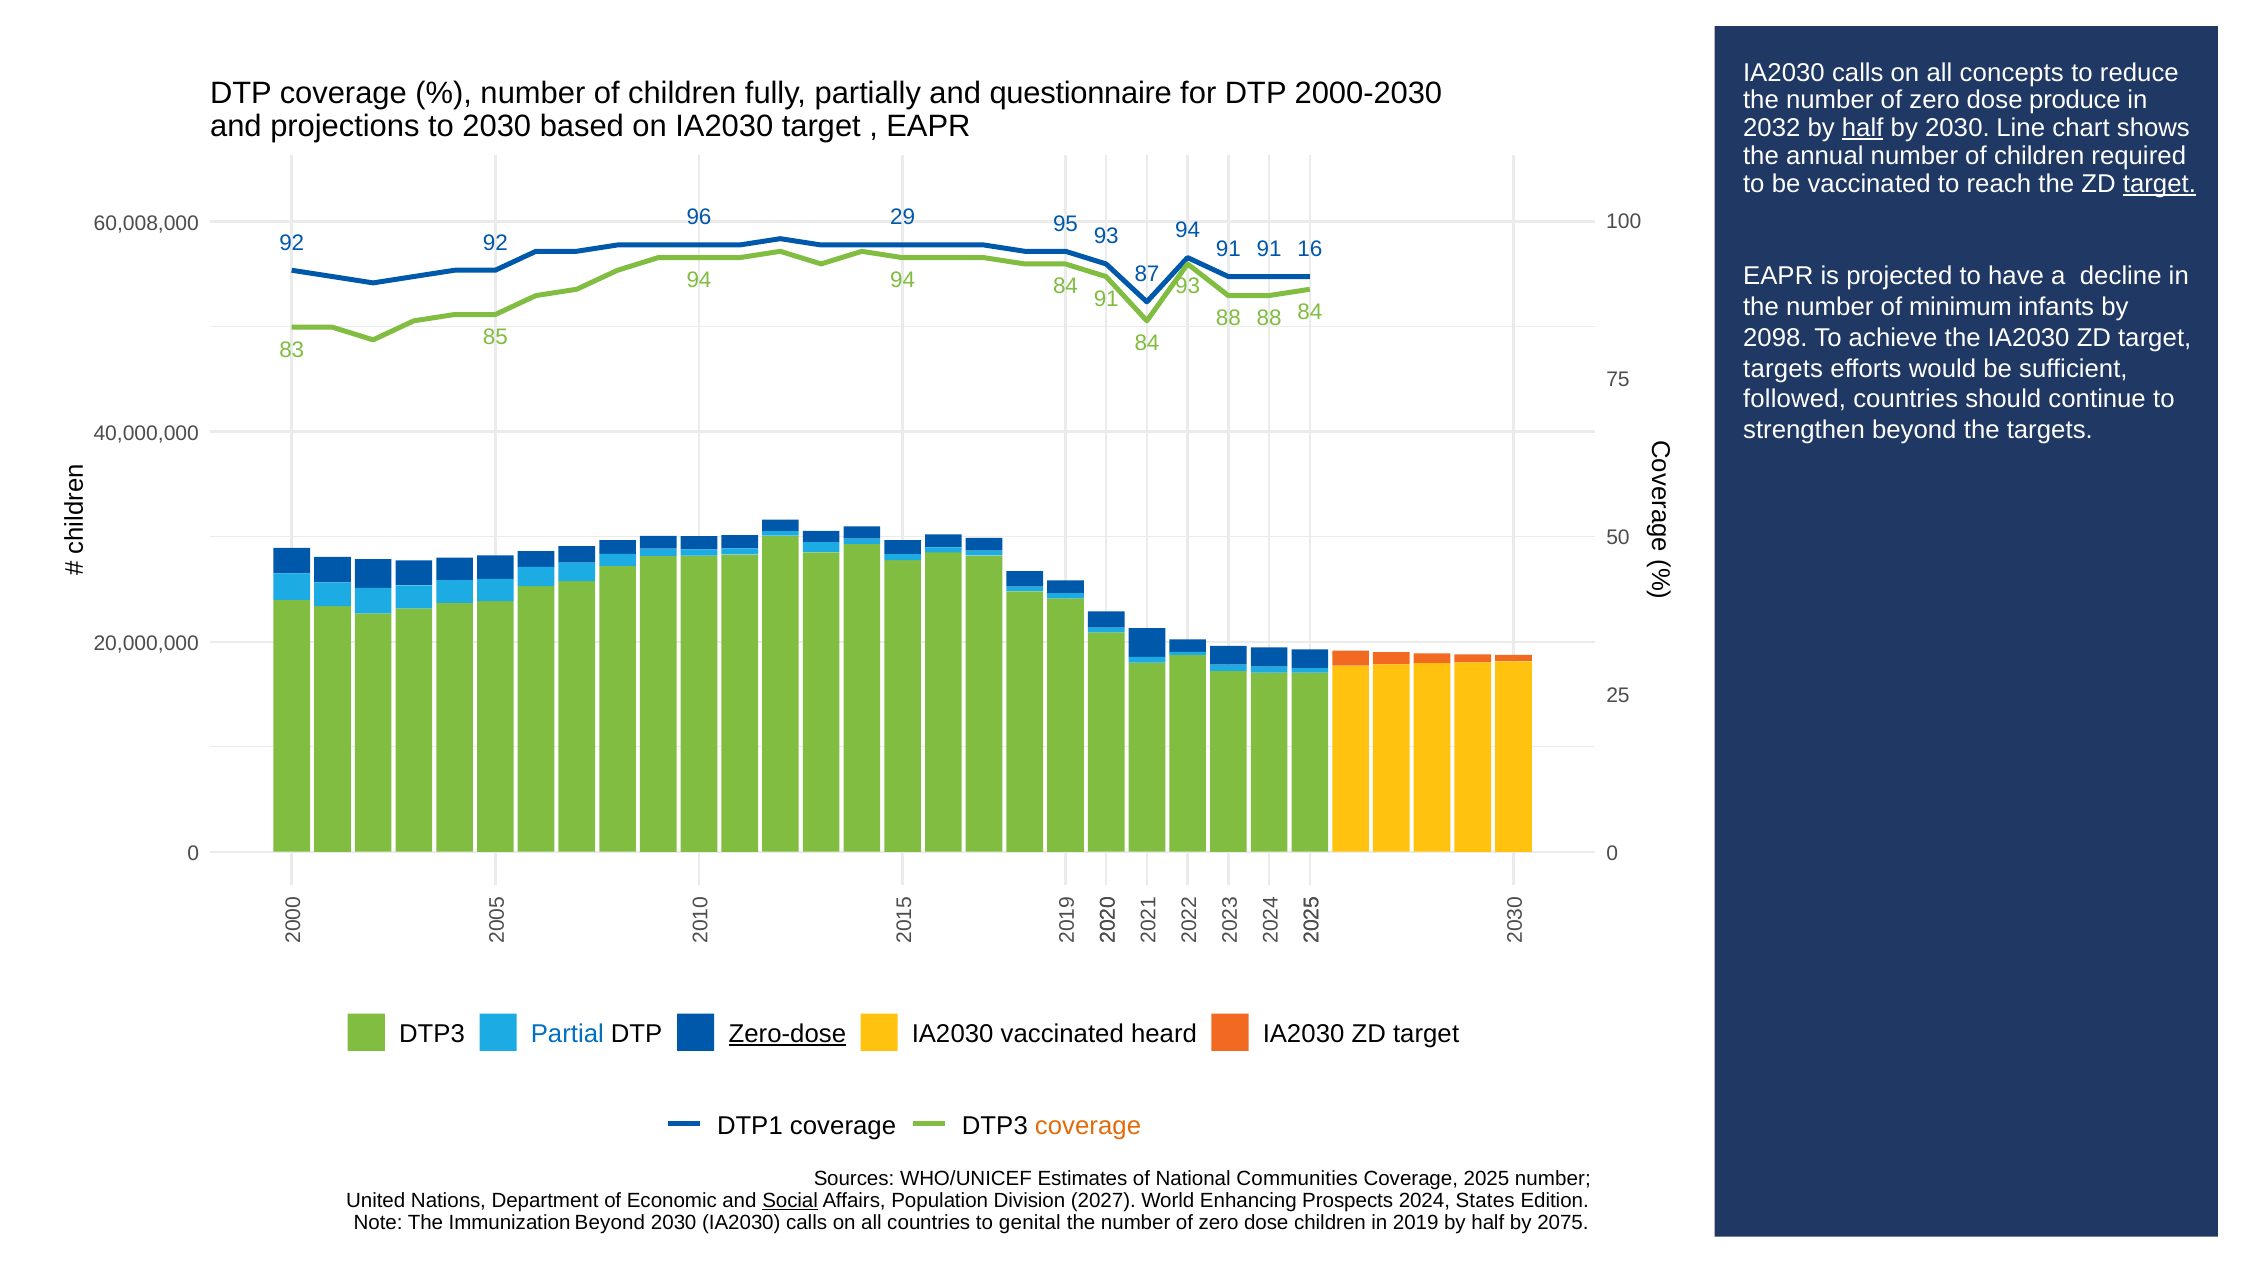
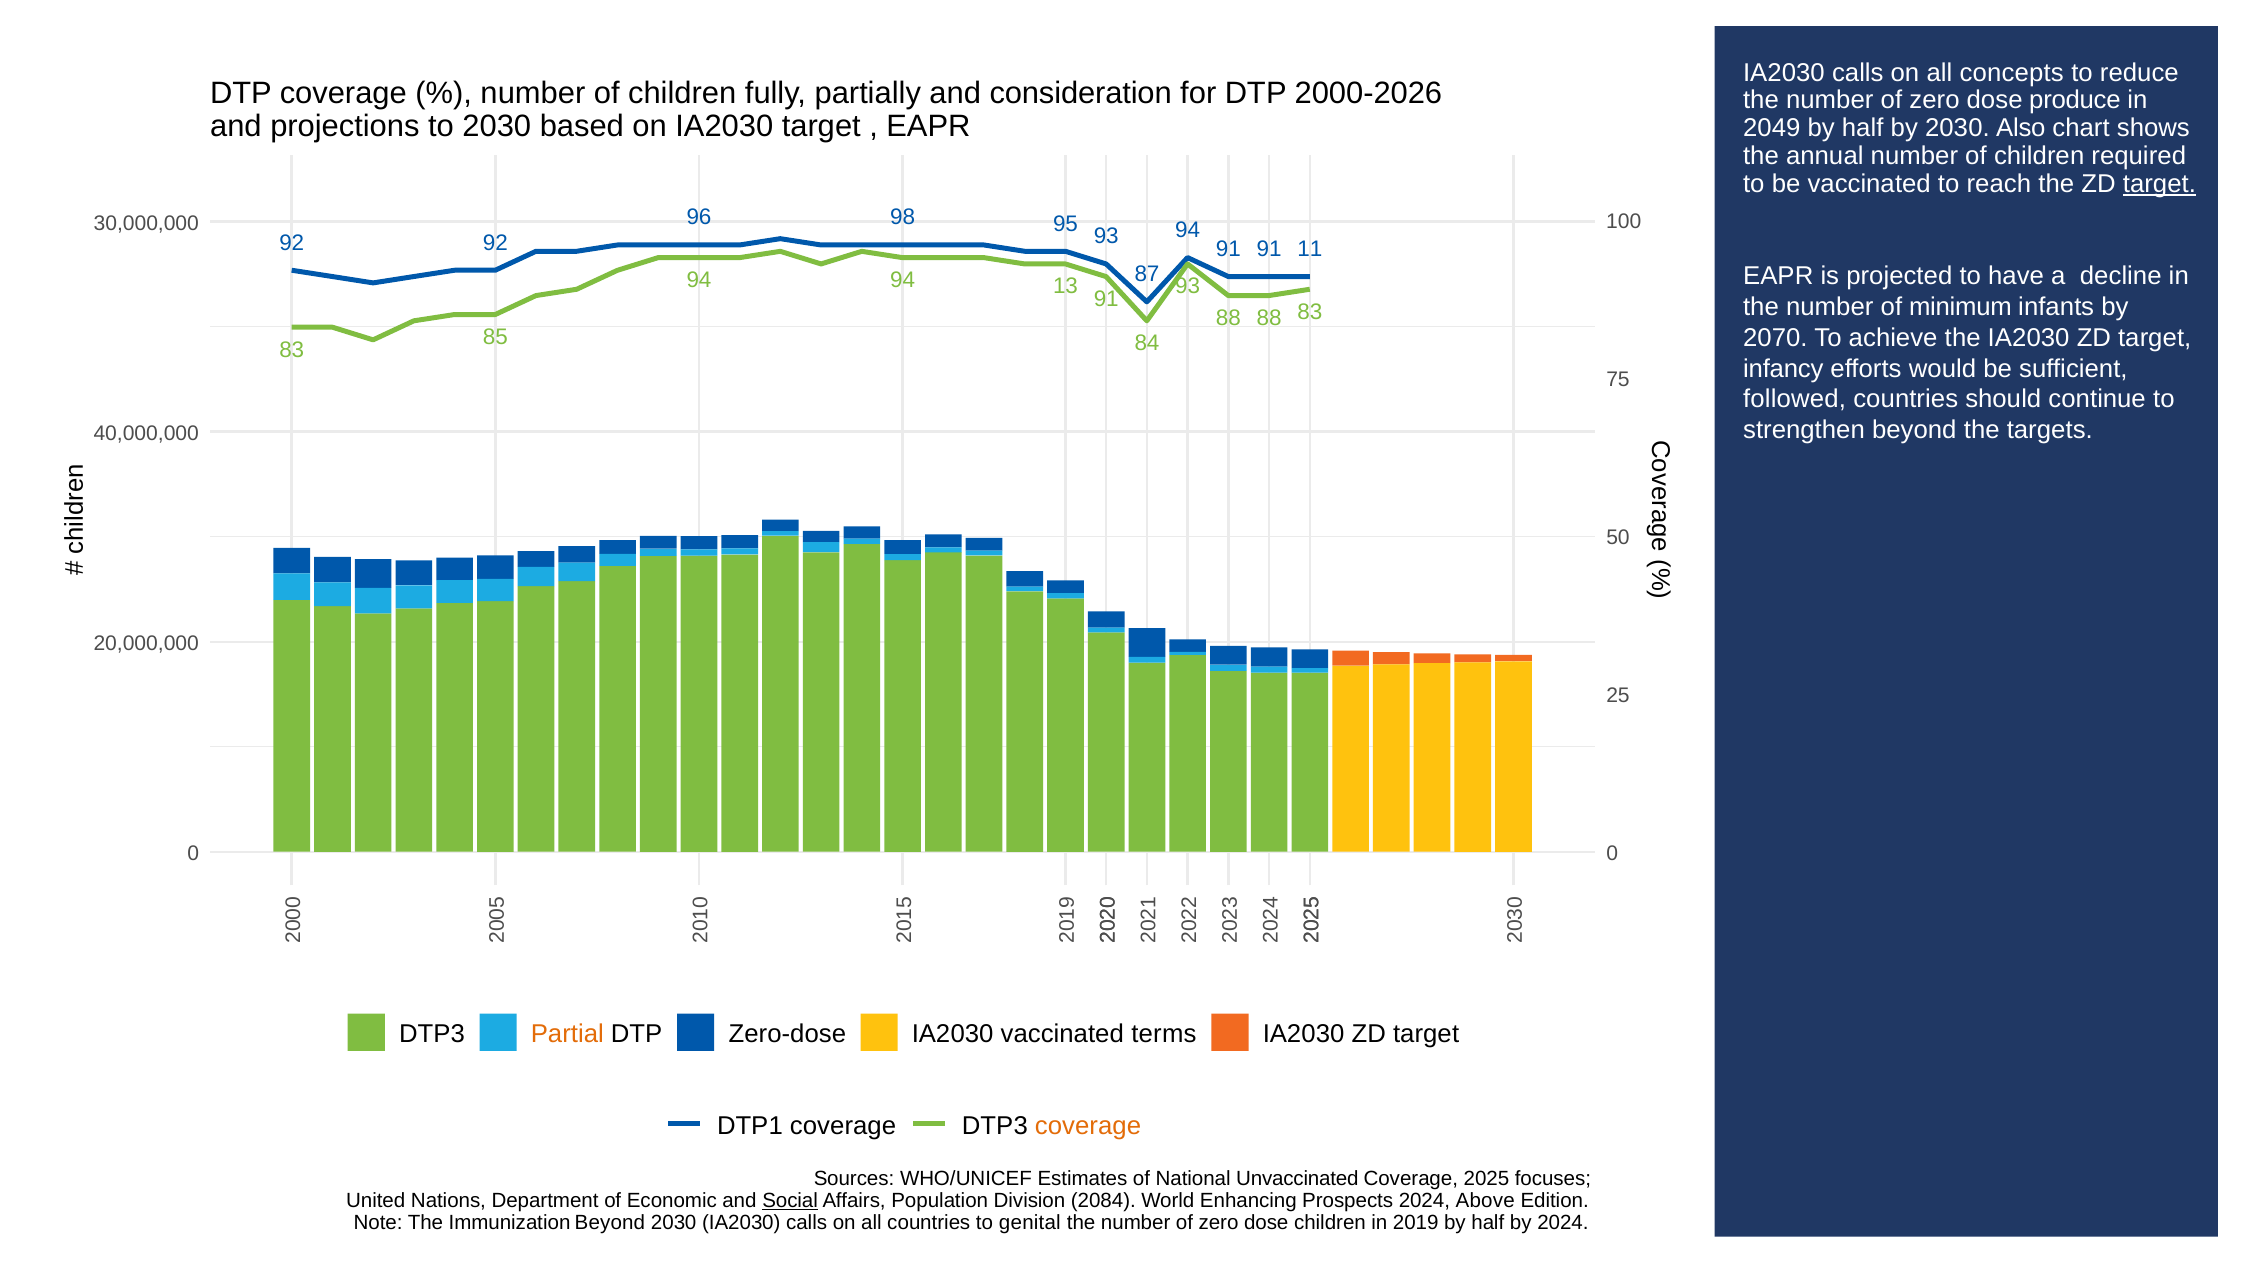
questionnaire: questionnaire -> consideration (1081, 93)
2000-2030: 2000-2030 -> 2000-2026 (1368, 93)
2032: 2032 -> 2049 (1772, 128)
half underline: present -> none (1863, 128)
Line: Line -> Also (2021, 128)
29: 29 -> 98 (903, 217)
60,008,000: 60,008,000 -> 30,000,000 (146, 223)
16: 16 -> 11 (1310, 249)
94 84: 84 -> 13 (1066, 287)
88 84: 84 -> 83 (1310, 312)
2098: 2098 -> 2070 (1775, 338)
targets: targets -> infancy (1783, 369)
Partial colour: blue -> orange (567, 1034)
Zero-dose underline: present -> none (787, 1034)
heard: heard -> terms (1164, 1034)
Communities: Communities -> Unvaccinated (1297, 1179)
2025 number: number -> focuses (1553, 1179)
2027: 2027 -> 2084 (1103, 1201)
States: States -> Above (1485, 1201)
by 2075: 2075 -> 2024 (1563, 1223)
